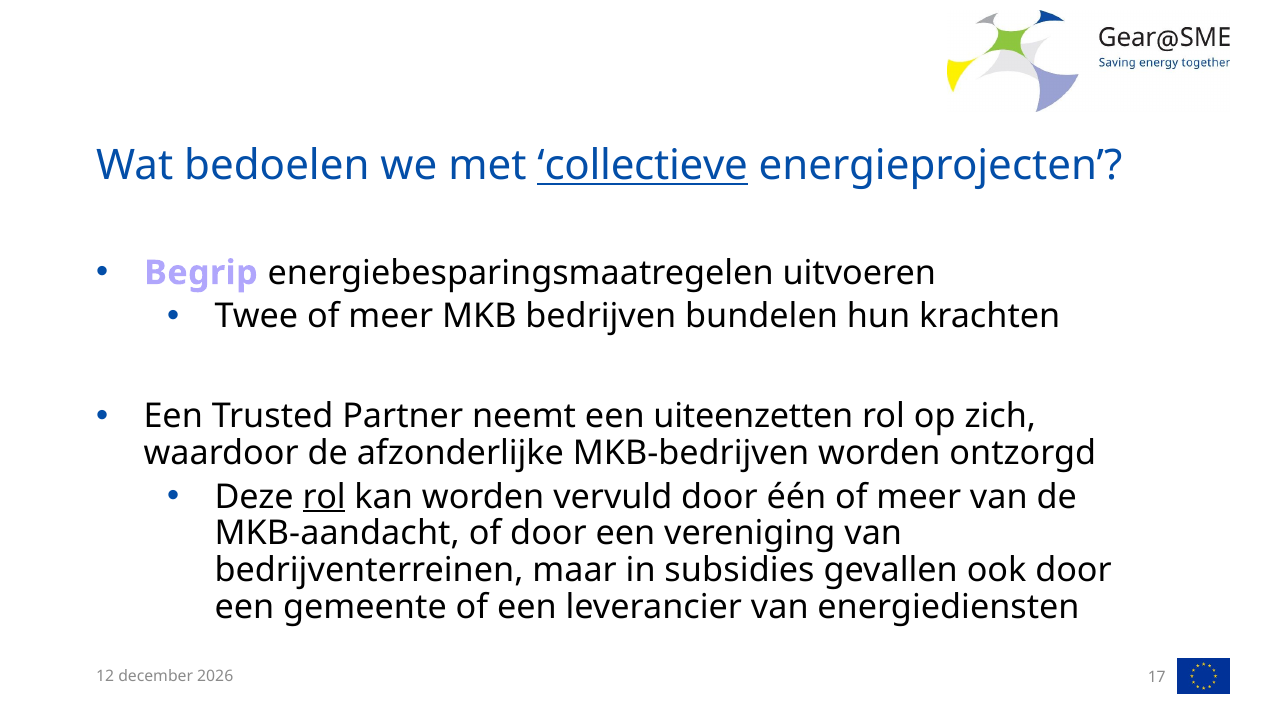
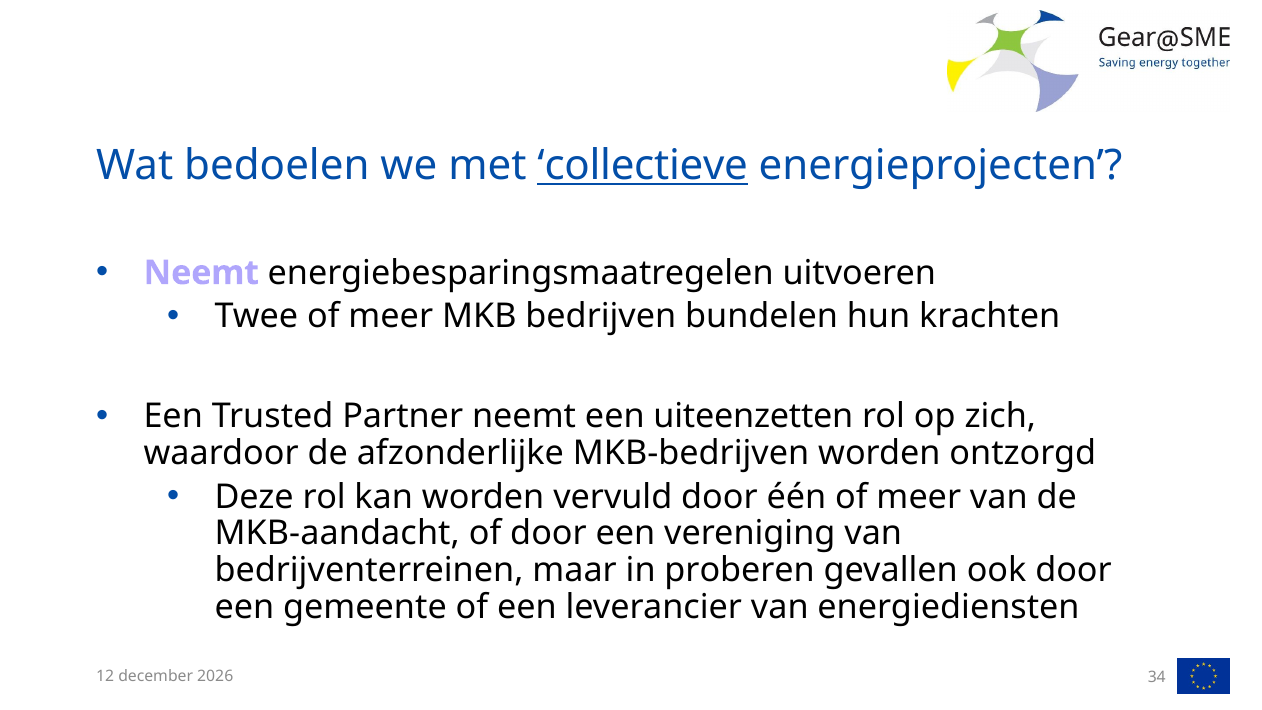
Begrip: Begrip -> Neemt (201, 273)
rol underline: present -> none (324, 497)
subsidies: subsidies -> proberen (740, 570)
17: 17 -> 34 (1157, 678)
